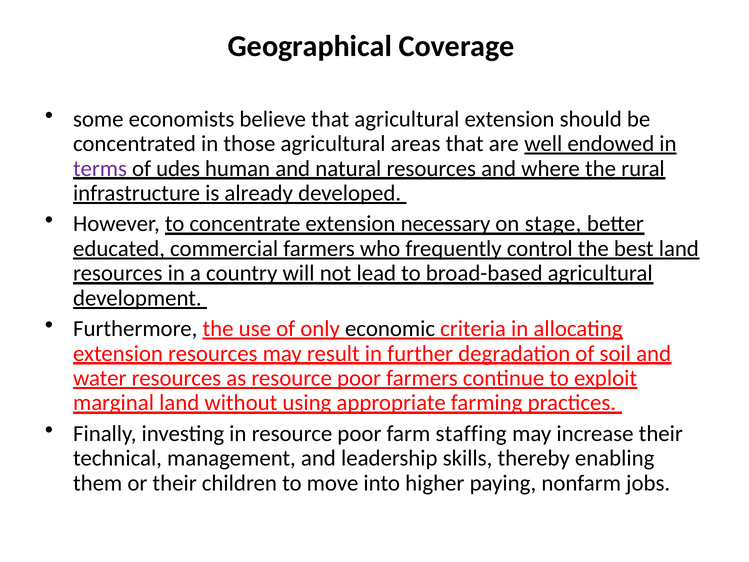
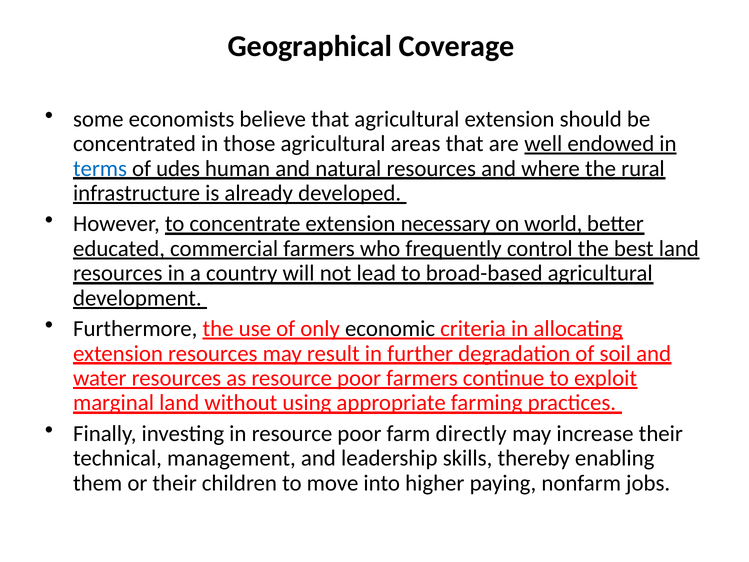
terms colour: purple -> blue (100, 168)
stage: stage -> world (553, 224)
staffing: staffing -> directly (471, 433)
